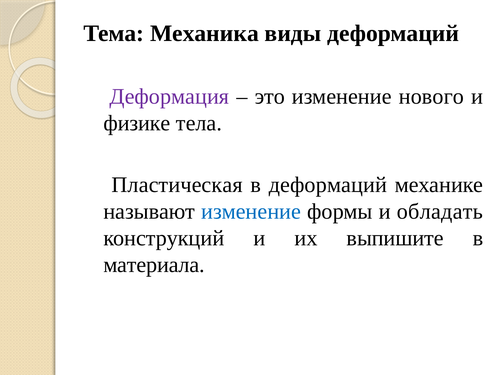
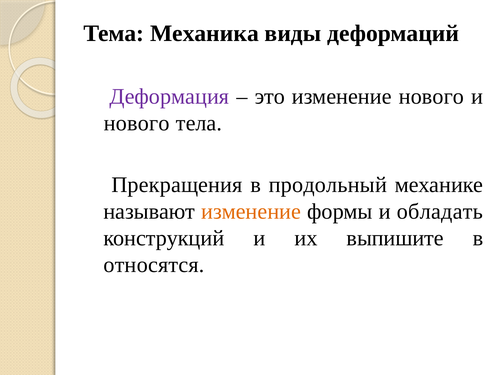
физике: физике -> нового (137, 123)
Пластическая: Пластическая -> Прекращения (177, 185)
в деформаций: деформаций -> продольный (328, 185)
изменение colour: blue -> orange (251, 212)
материала: материала -> относятся (154, 265)
